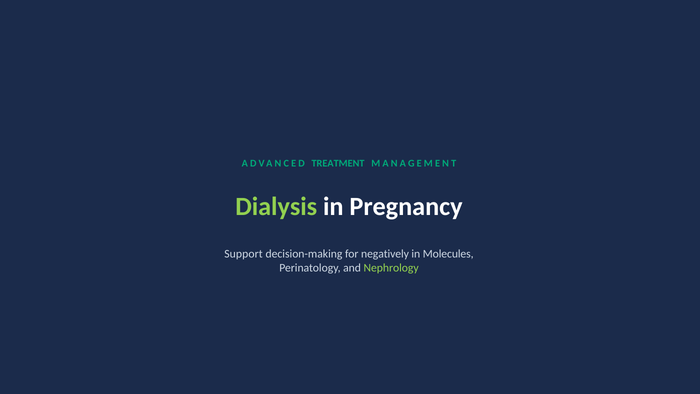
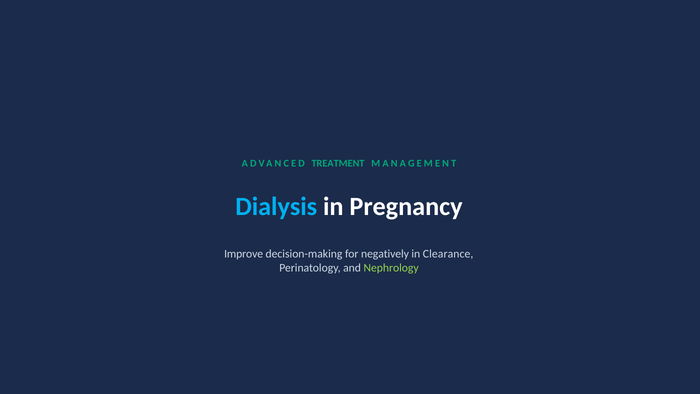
Dialysis colour: light green -> light blue (276, 207)
Support: Support -> Improve (244, 254)
Molecules: Molecules -> Clearance (448, 254)
